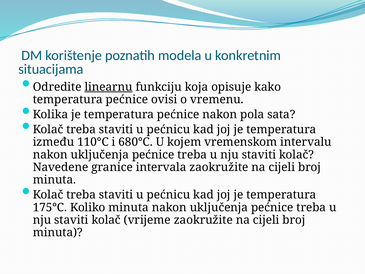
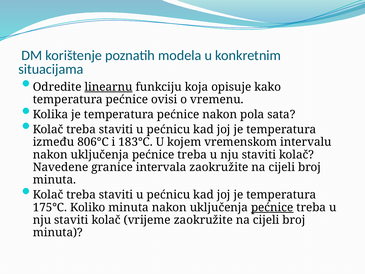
110°C: 110°C -> 806°C (93, 142)
680°C: 680°C -> 183°C (136, 142)
pećnice underline: none -> present (272, 207)
